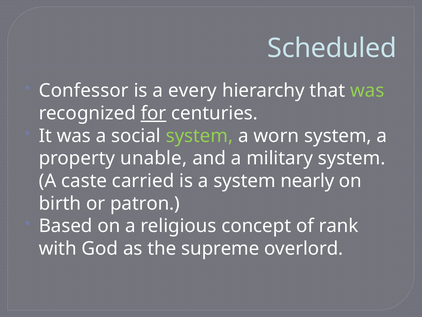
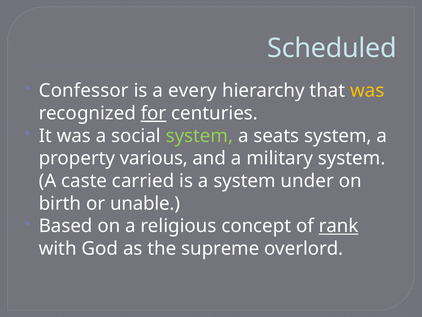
was colour: light green -> yellow (367, 91)
worn: worn -> seats (276, 136)
unable: unable -> various (154, 158)
nearly: nearly -> under (307, 181)
patron: patron -> unable (145, 203)
rank underline: none -> present (339, 226)
